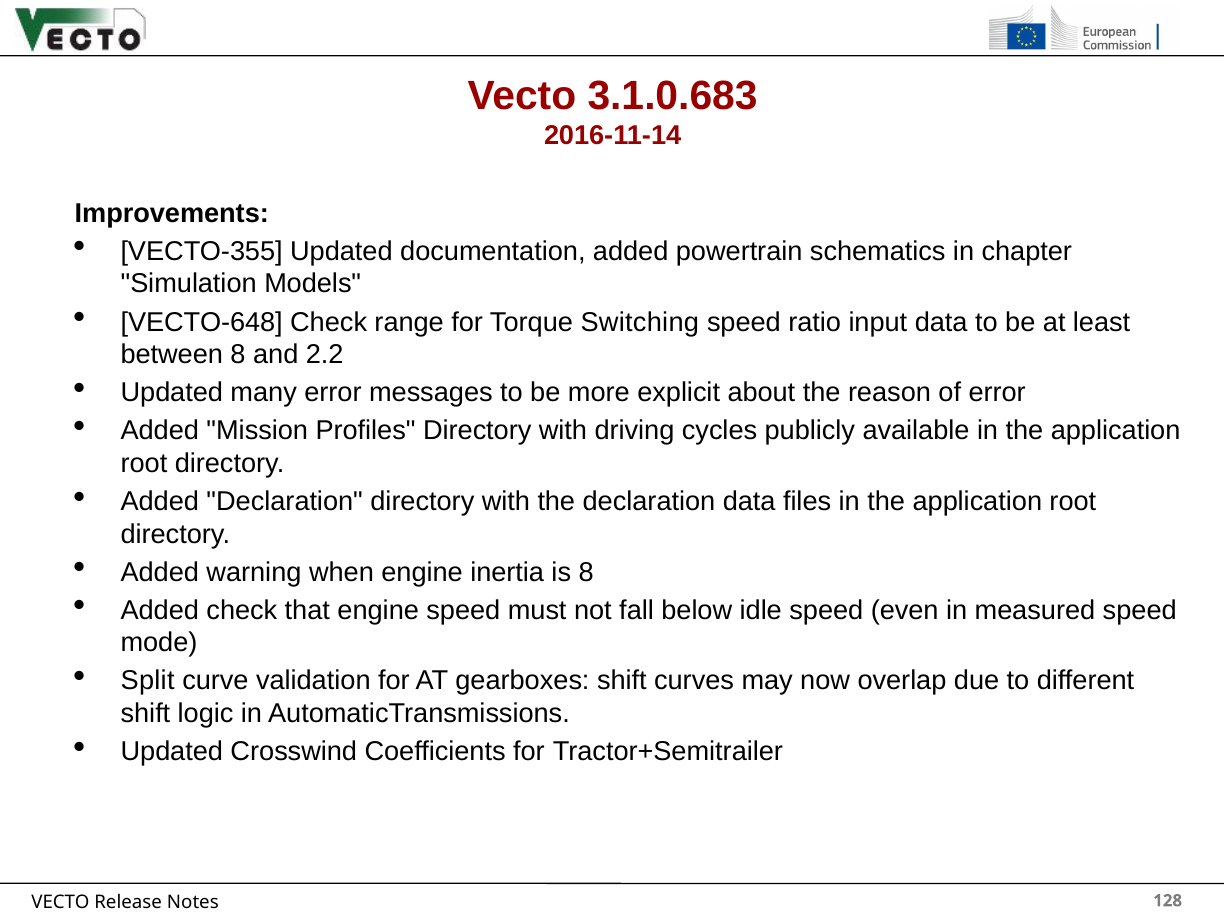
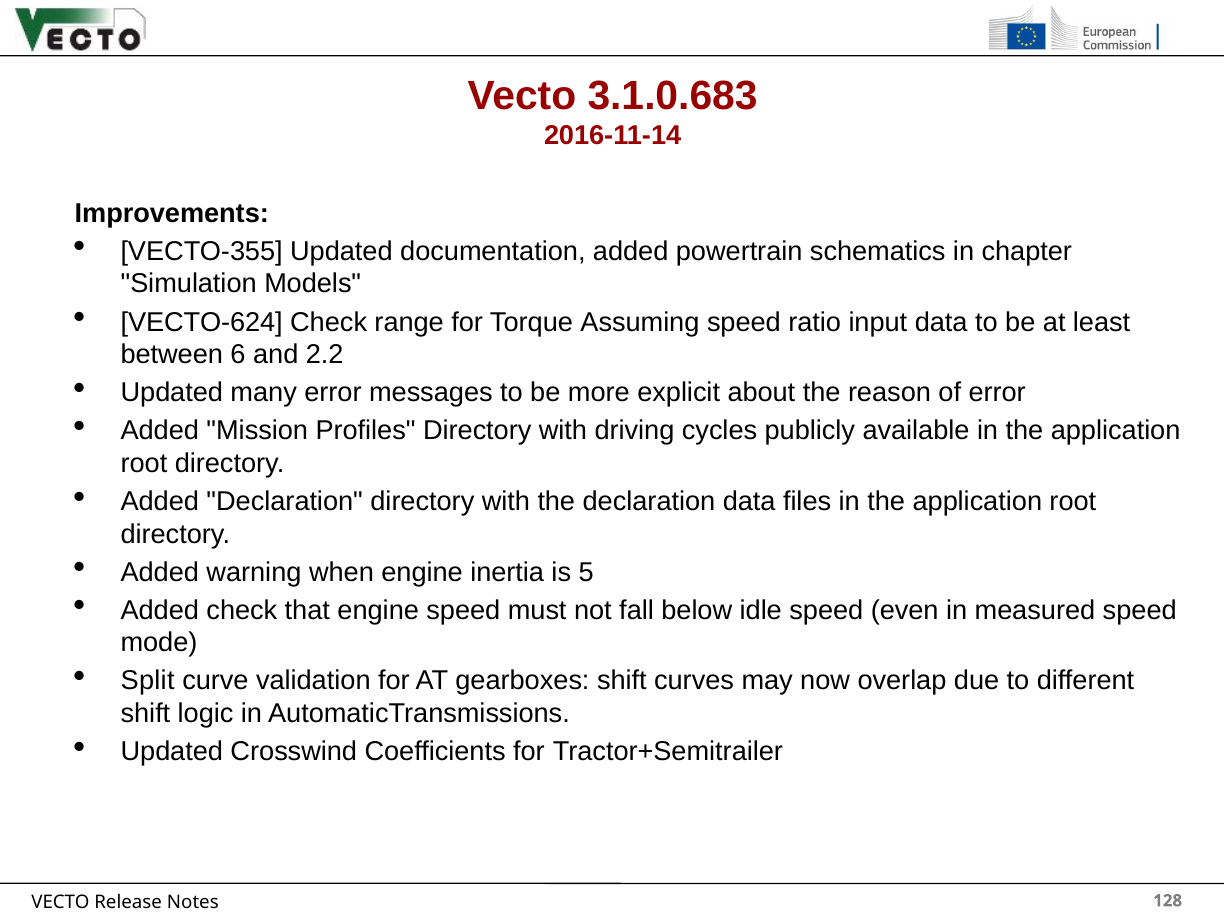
VECTO-648: VECTO-648 -> VECTO-624 (202, 322)
Switching: Switching -> Assuming (640, 322)
between 8: 8 -> 6 (238, 355)
is 8: 8 -> 5 (586, 572)
